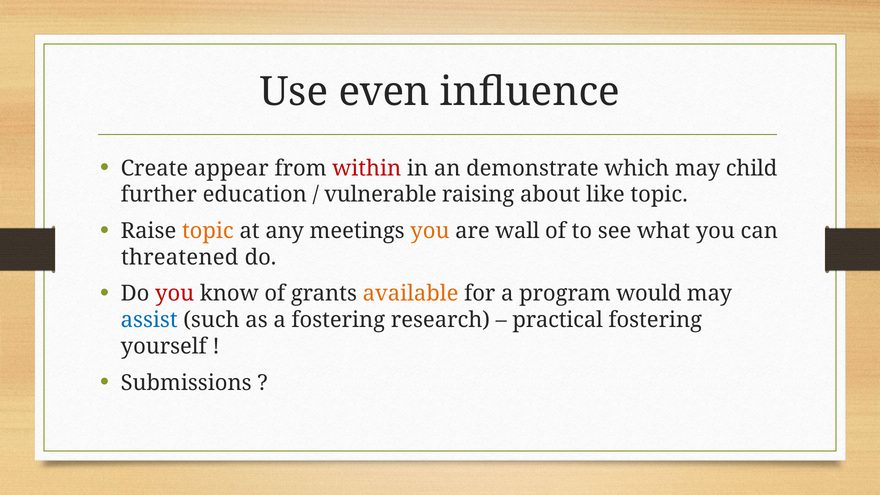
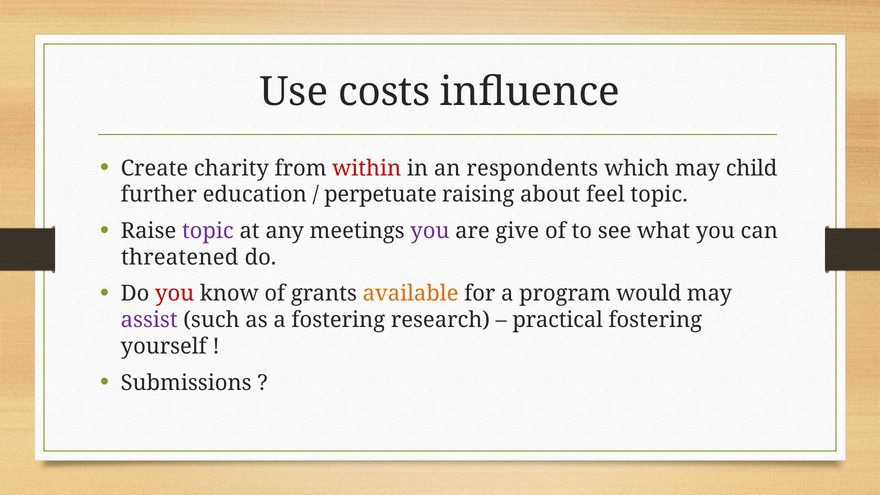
even: even -> costs (384, 92)
appear: appear -> charity (231, 168)
demonstrate: demonstrate -> respondents (532, 168)
vulnerable: vulnerable -> perpetuate (380, 195)
like: like -> feel (605, 195)
topic colour: orange -> purple (208, 231)
you colour: orange -> purple (430, 231)
wall: wall -> give (517, 231)
assist colour: blue -> purple (149, 320)
